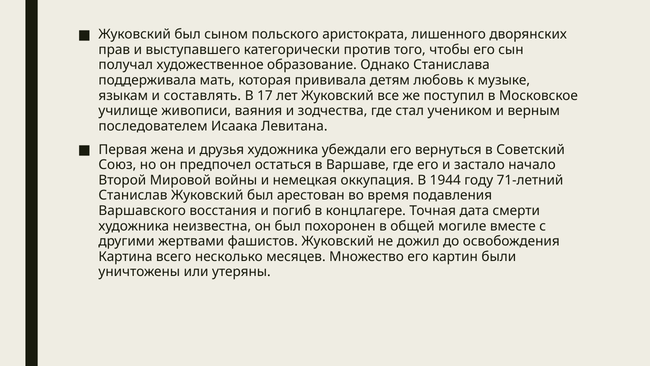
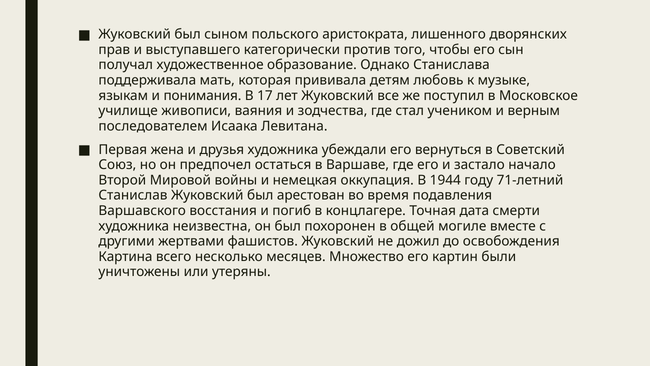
составлять: составлять -> понимания (202, 95)
